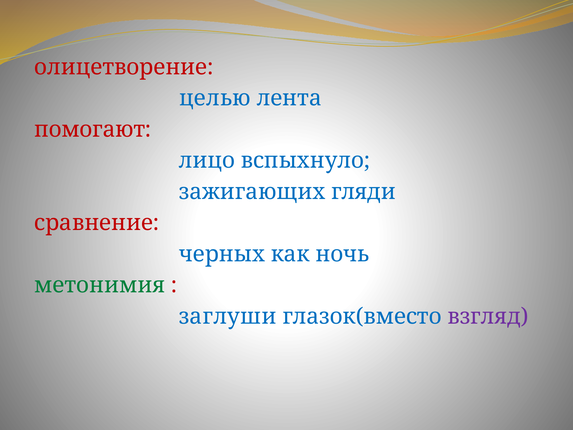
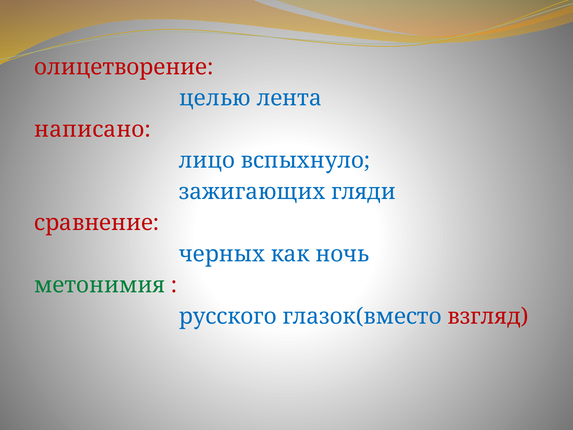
помогают: помогают -> написано (93, 129)
заглуши: заглуши -> русского (228, 316)
взгляд colour: purple -> red (488, 316)
